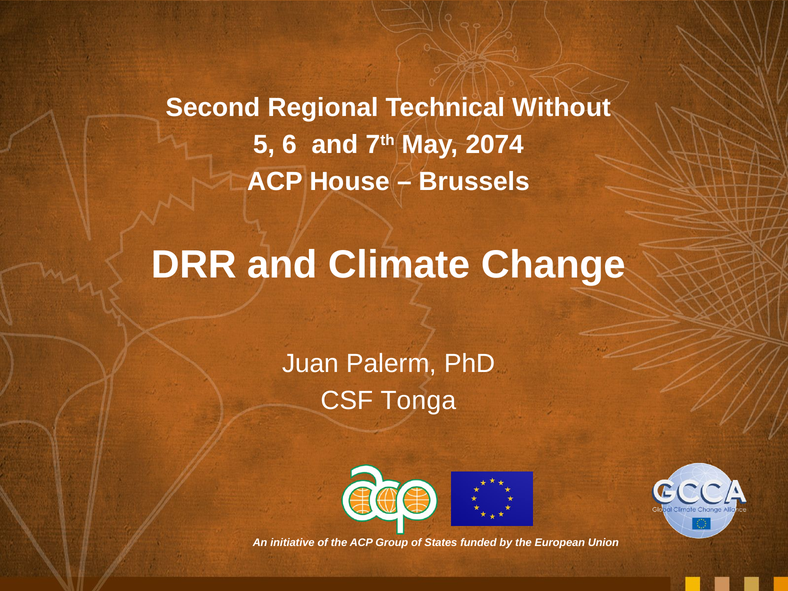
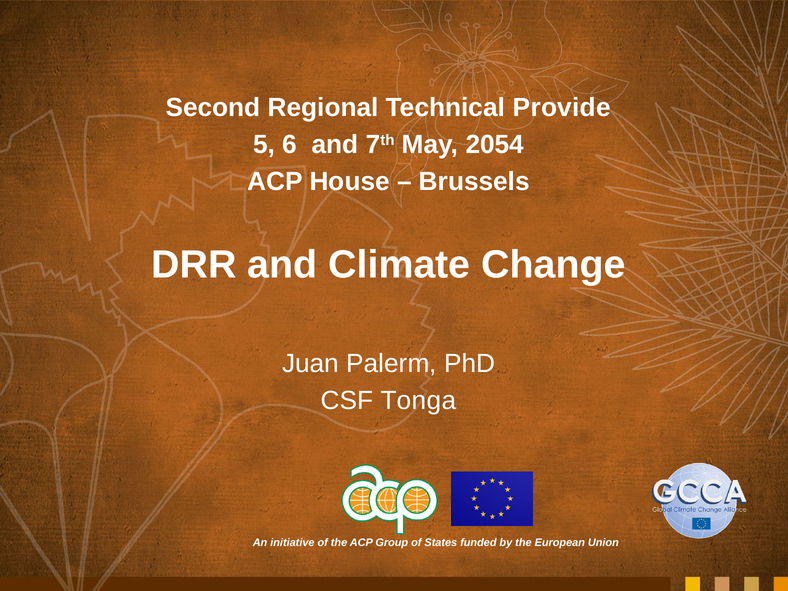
Without: Without -> Provide (562, 108)
2074: 2074 -> 2054 (495, 145)
